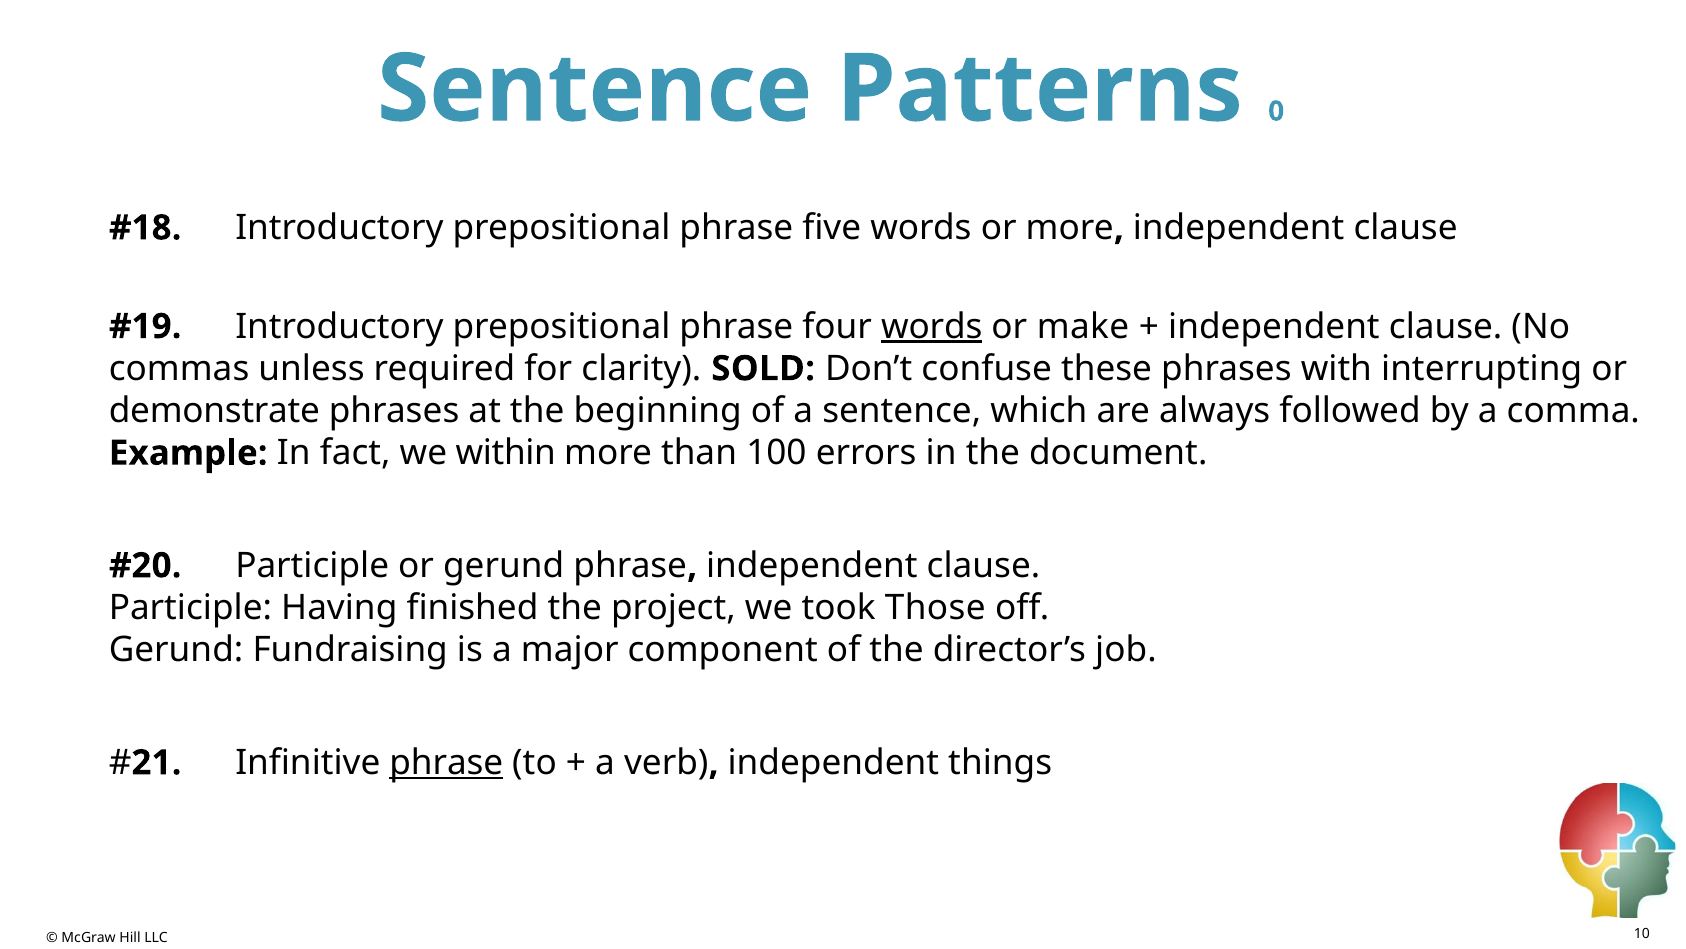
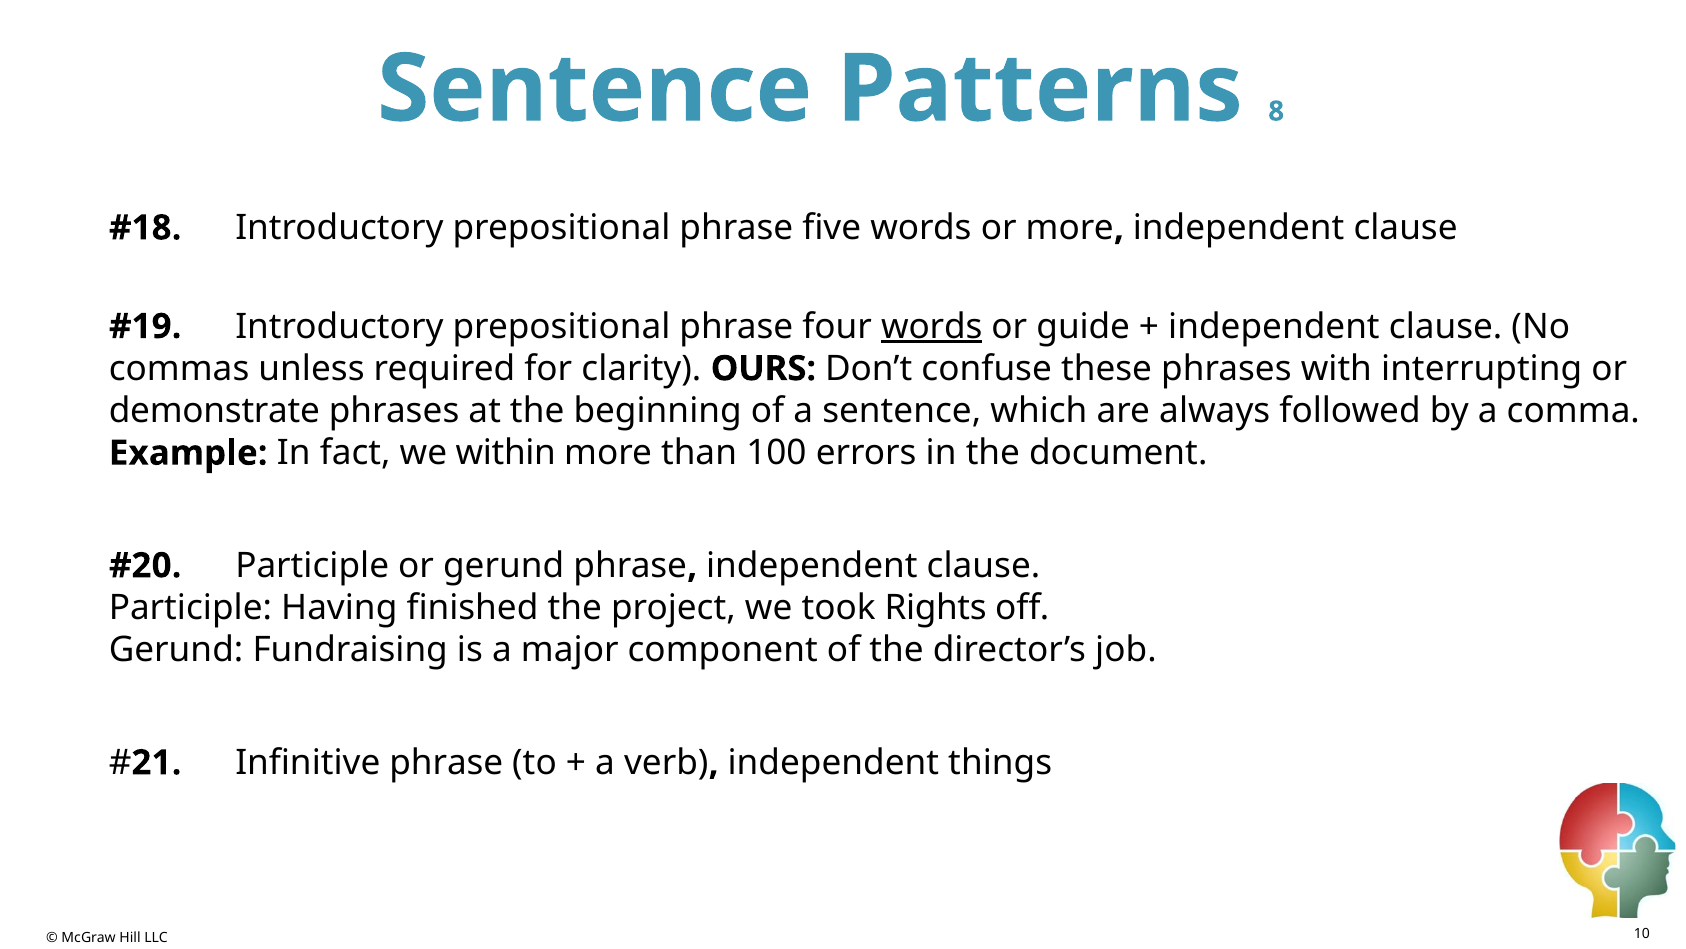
0: 0 -> 8 (1276, 111)
make: make -> guide (1083, 326)
SOLD: SOLD -> OURS (763, 368)
Those: Those -> Rights (936, 608)
phrase underline: present -> none (446, 762)
